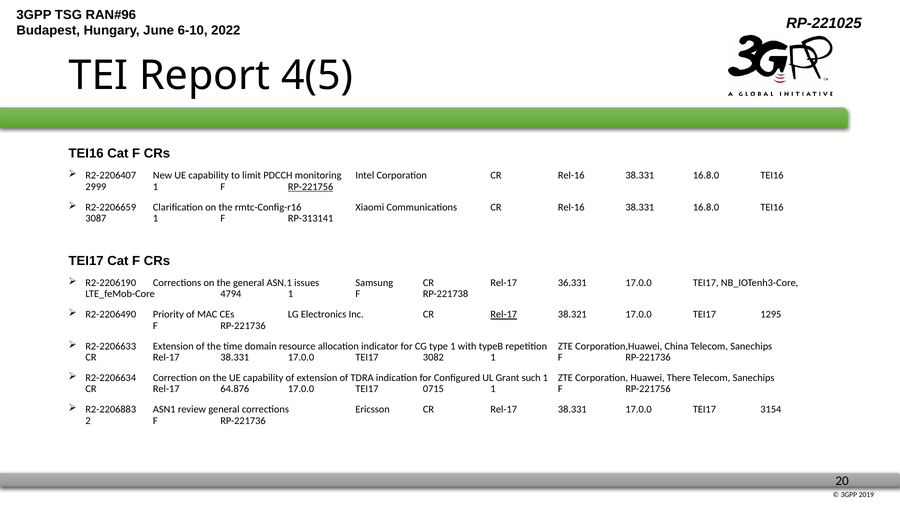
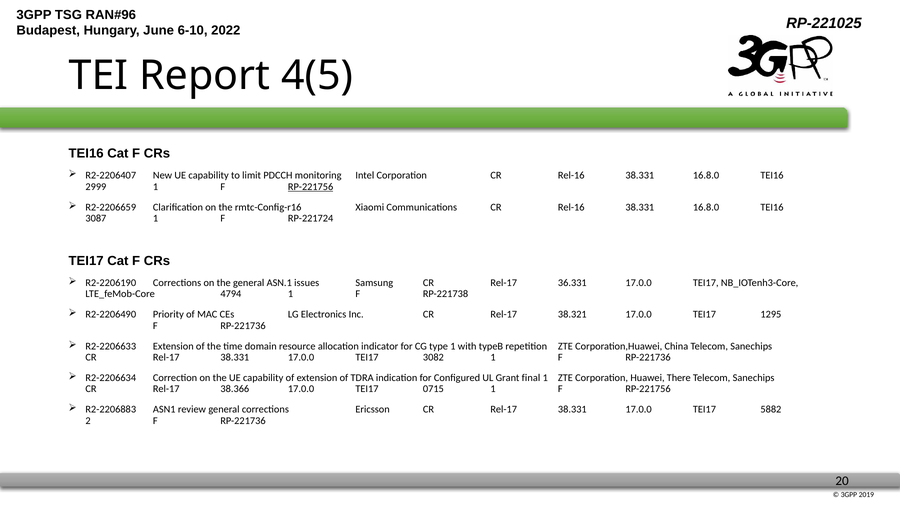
RP-313141: RP-313141 -> RP-221724 (311, 218)
Rel-17 underline: present -> none (504, 315)
such: such -> final (531, 378)
64.876: 64.876 -> 38.366 (235, 389)
3154: 3154 -> 5882 (771, 410)
